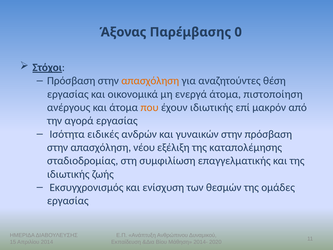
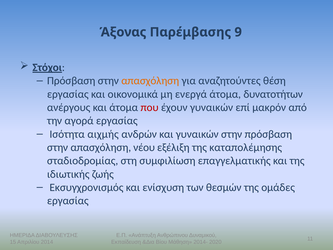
0: 0 -> 9 (238, 32)
πιστοποίηση: πιστοποίηση -> δυνατοτήτων (273, 94)
που colour: orange -> red (150, 107)
έχουν ιδιωτικής: ιδιωτικής -> γυναικών (212, 107)
ειδικές: ειδικές -> αιχμής (103, 134)
